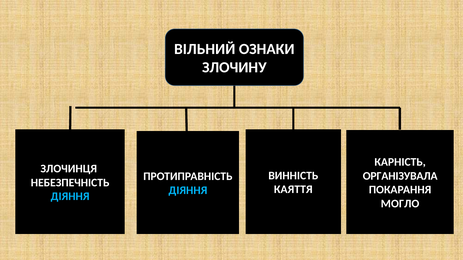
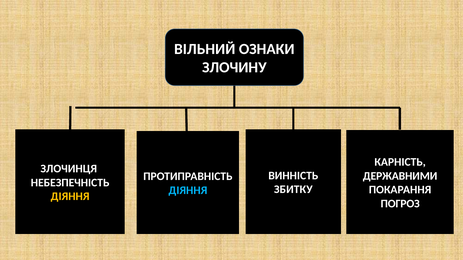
ОРГАНІЗУВАЛА: ОРГАНІЗУВАЛА -> ДЕРЖАВНИМИ (400, 176)
КАЯТТЯ: КАЯТТЯ -> ЗБИТКУ (293, 190)
ДІЯННЯ colour: light blue -> yellow (70, 197)
МОГЛО: МОГЛО -> ПОГРОЗ (400, 204)
